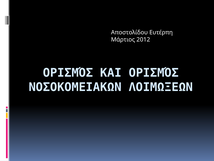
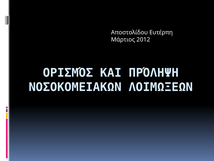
ΚΑΙ ΟΡΙΣΜΌΣ: ΟΡΙΣΜΌΣ -> ΠΡΌΛΗΨΗ (154, 73)
